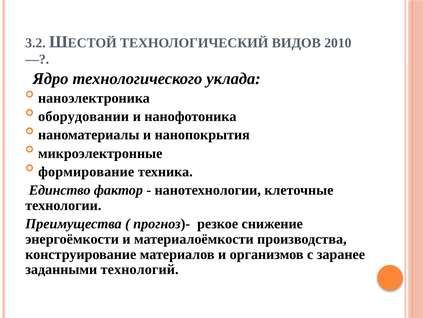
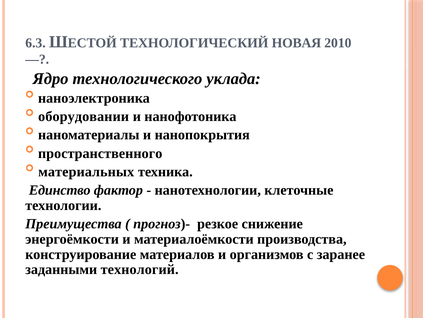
3.2: 3.2 -> 6.3 (36, 43)
ВИДОВ: ВИДОВ -> НОВАЯ (296, 43)
микроэлектронные: микроэлектронные -> пространственного (100, 153)
формирование: формирование -> материальных (86, 171)
